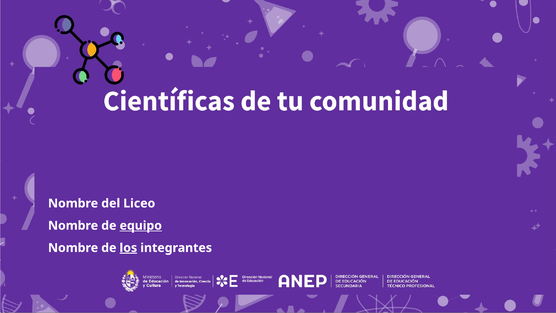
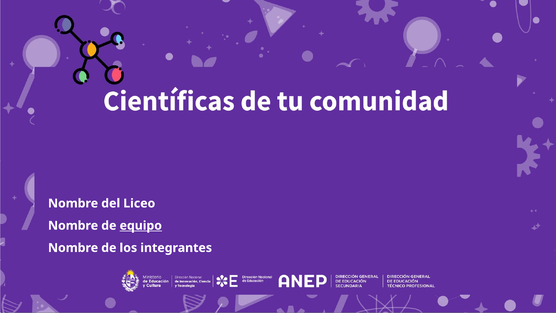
los underline: present -> none (128, 248)
